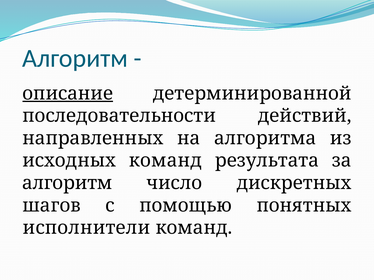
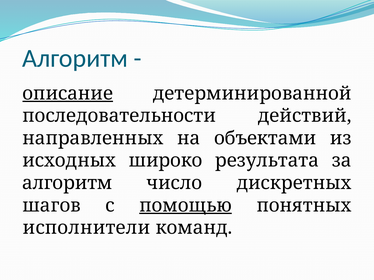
алгоритма: алгоритма -> объектами (265, 138)
исходных команд: команд -> широко (166, 161)
помощью underline: none -> present (186, 206)
